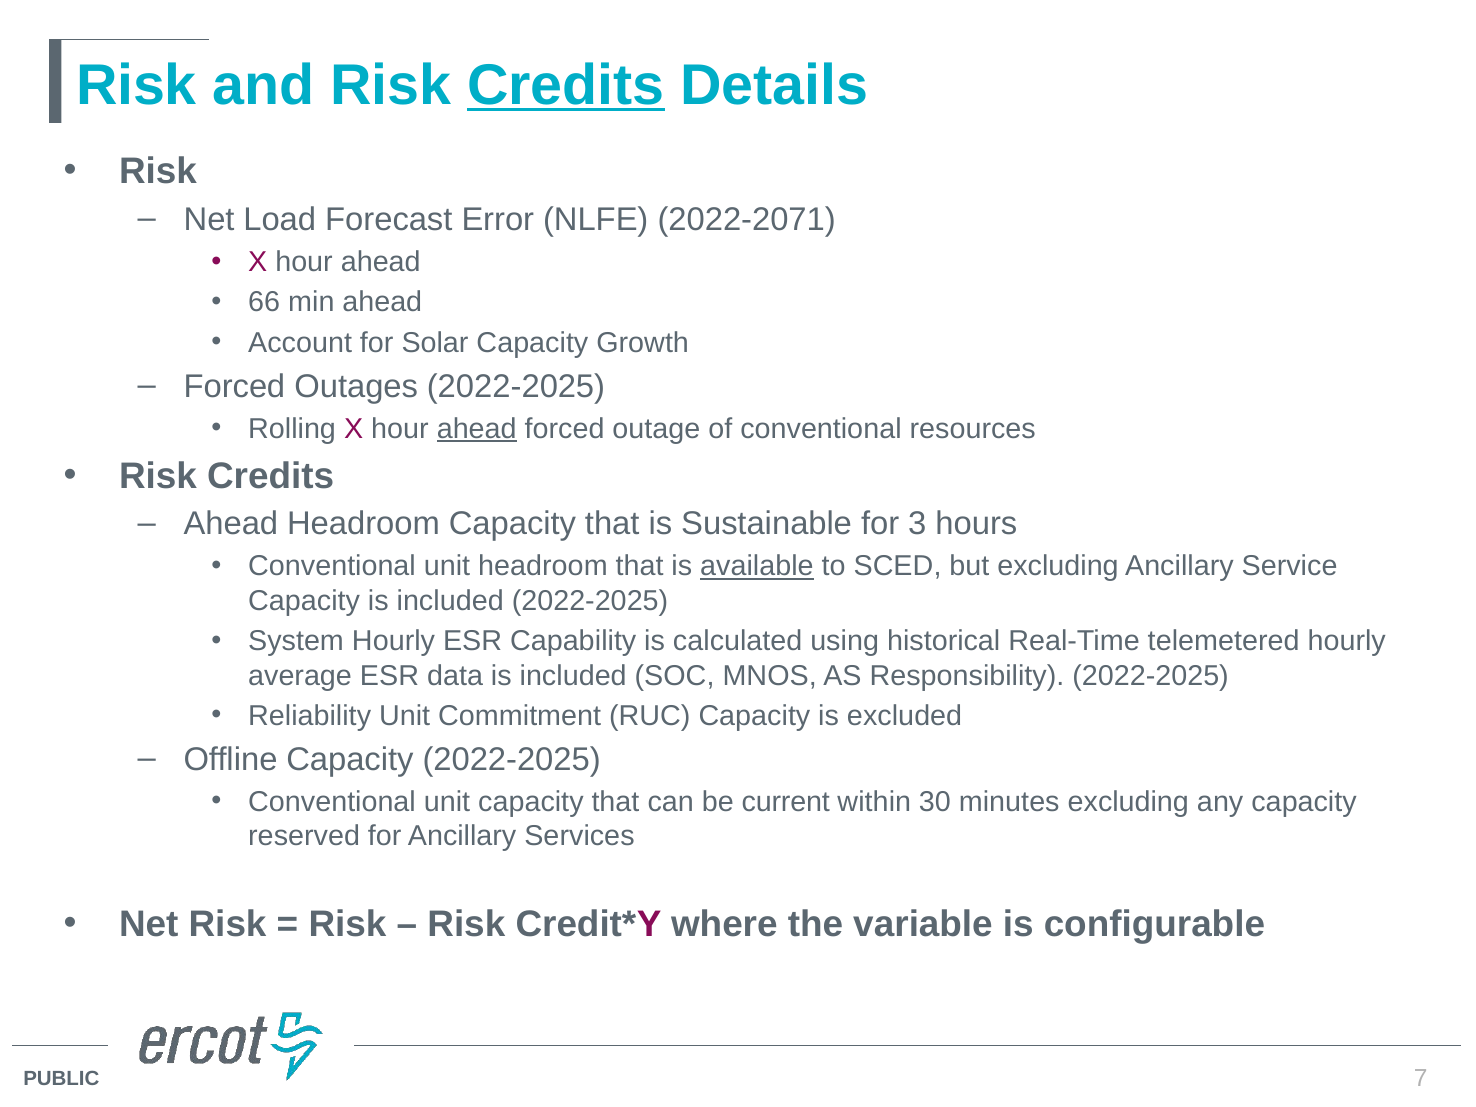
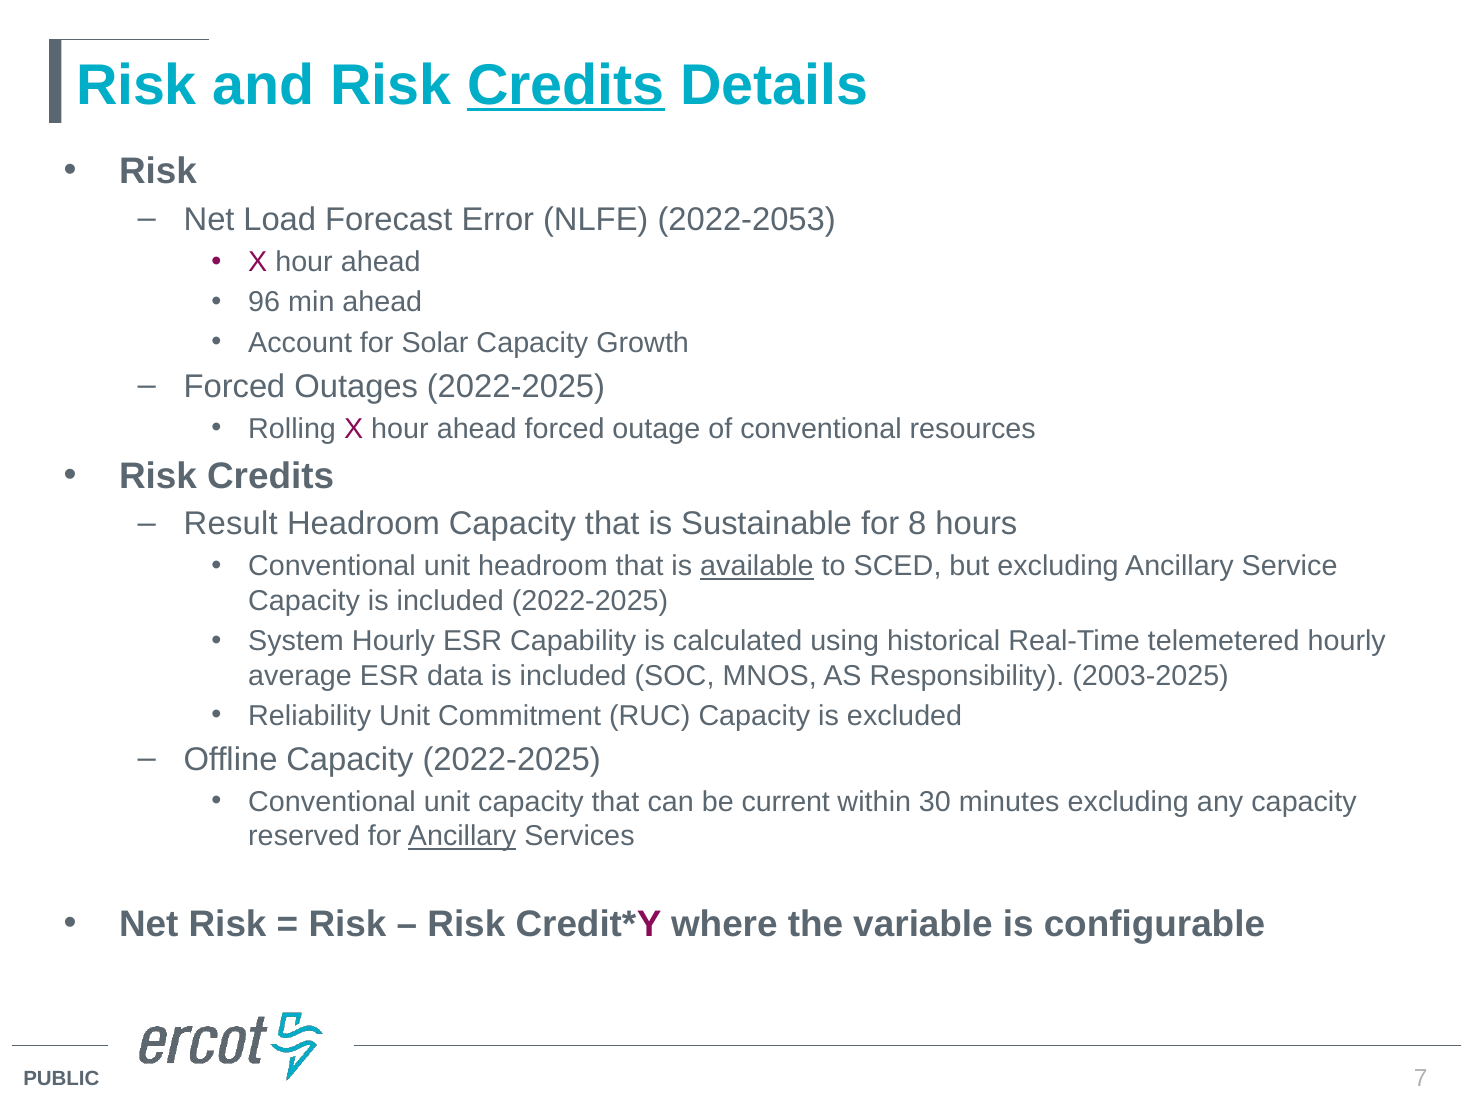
2022-2071: 2022-2071 -> 2022-2053 (747, 220)
66: 66 -> 96 (264, 302)
ahead underline: present -> none (477, 429)
Ahead: Ahead -> Result (231, 524)
3: 3 -> 8 (917, 524)
Responsibility 2022-2025: 2022-2025 -> 2003-2025 (1151, 676)
Ancillary underline: none -> present (462, 836)
